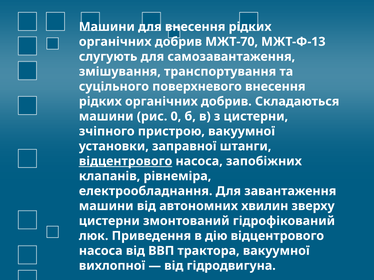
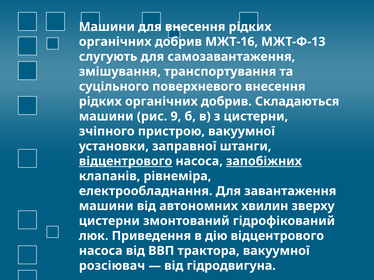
МЖТ-70: МЖТ-70 -> МЖТ-16 (232, 42)
0: 0 -> 9 (176, 117)
запобіжних underline: none -> present (264, 161)
вихлопної: вихлопної -> розсіювач (112, 266)
